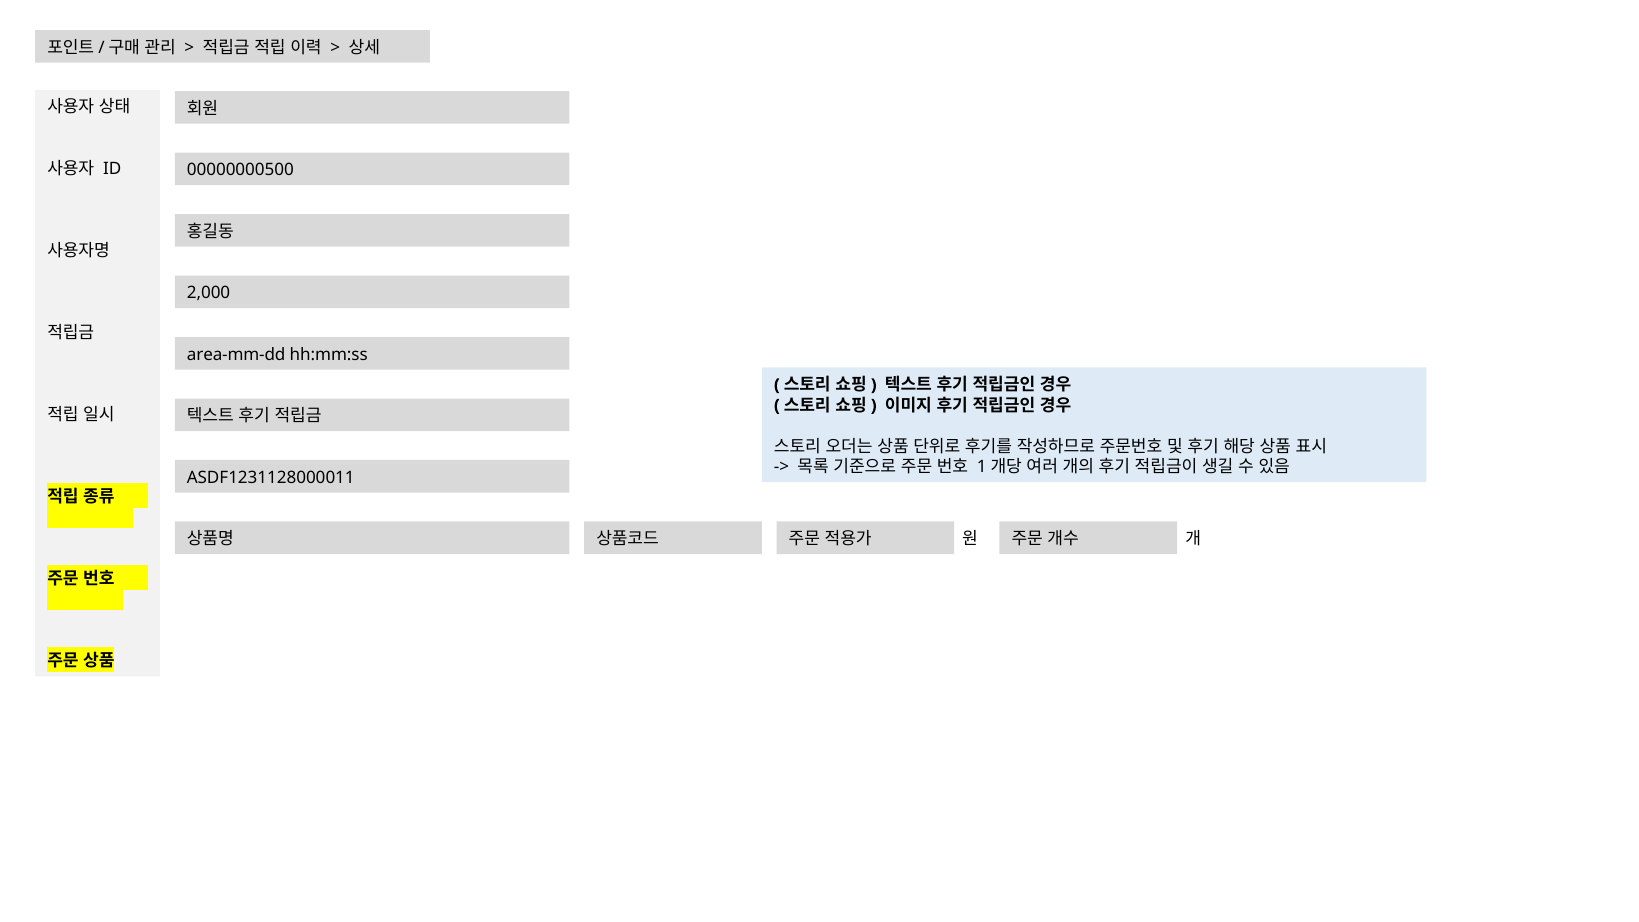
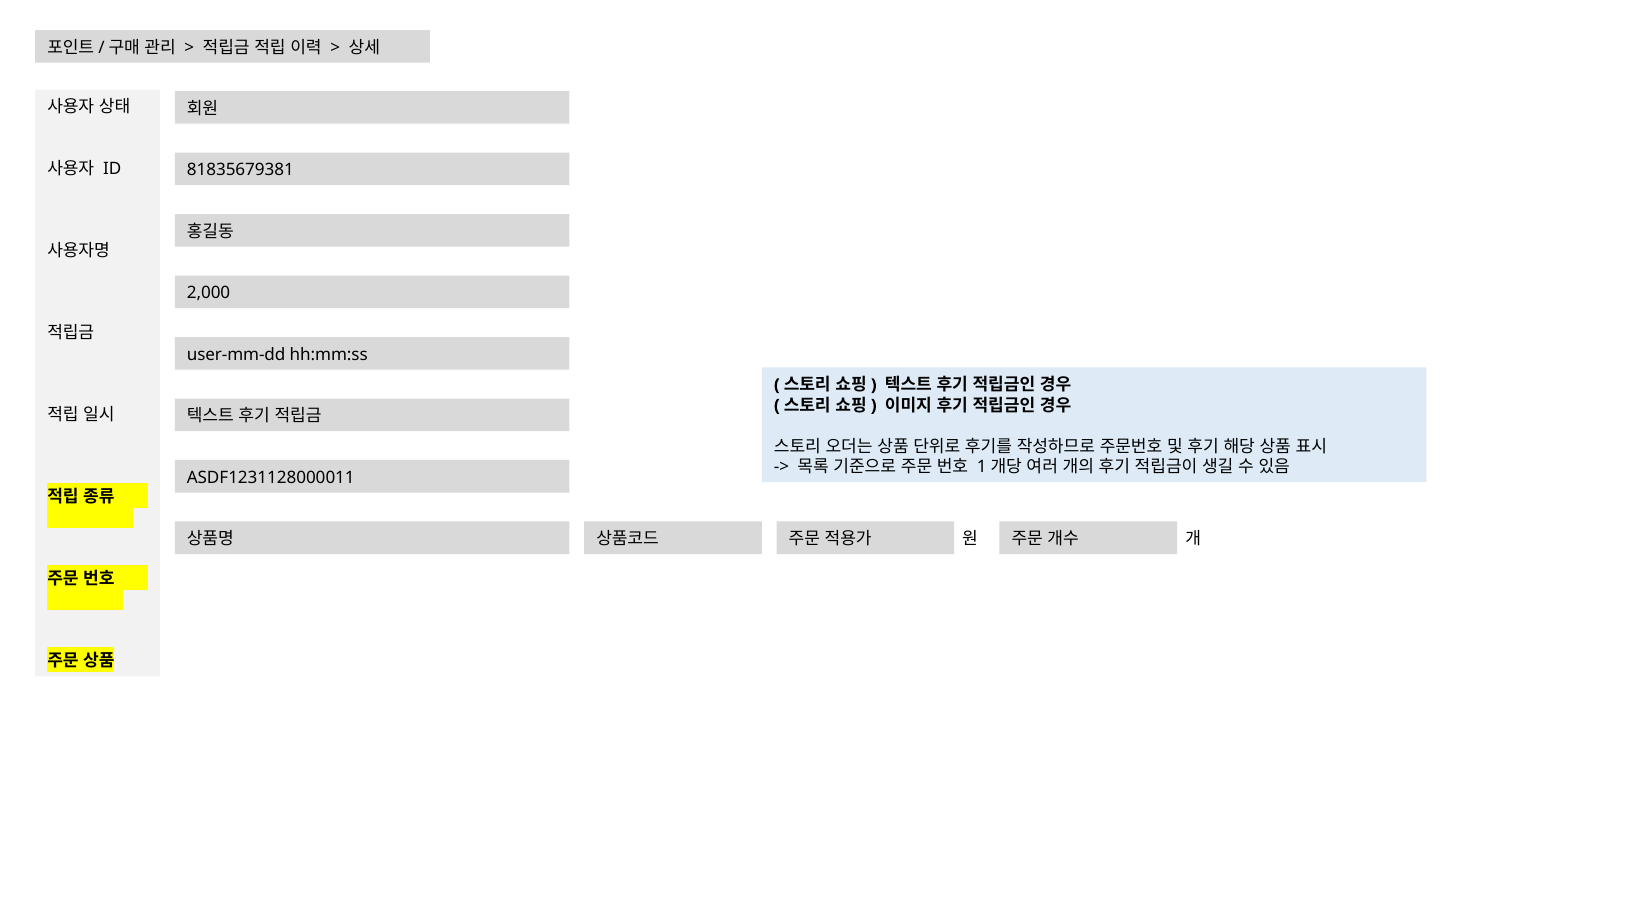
00000000500: 00000000500 -> 81835679381 (240, 170)
area-mm-dd: area-mm-dd -> user-mm-dd (236, 354)
